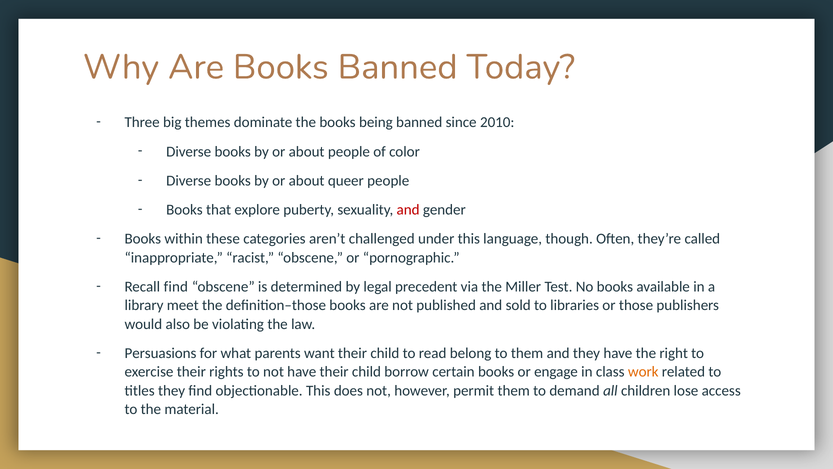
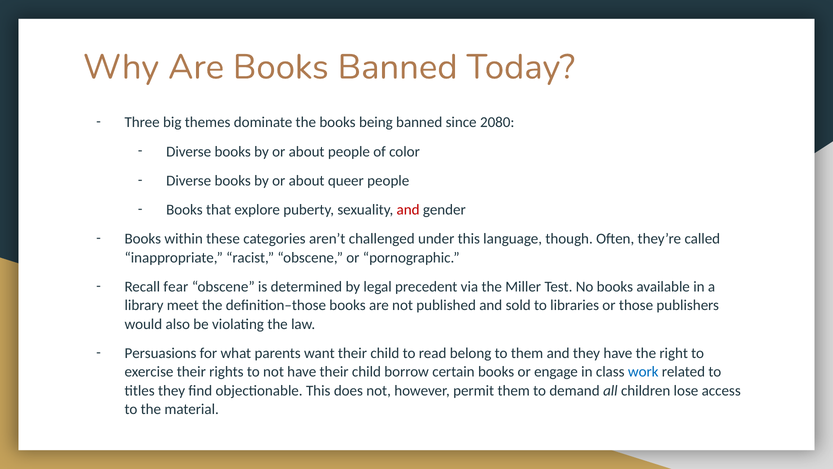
2010: 2010 -> 2080 (497, 122)
Recall find: find -> fear (176, 286)
work colour: orange -> blue (643, 372)
